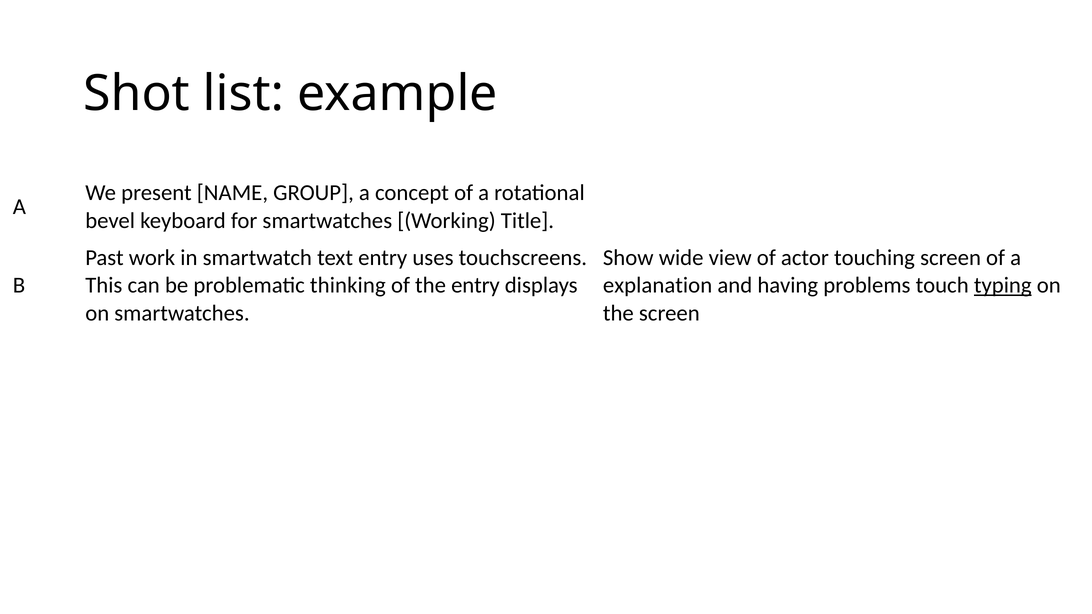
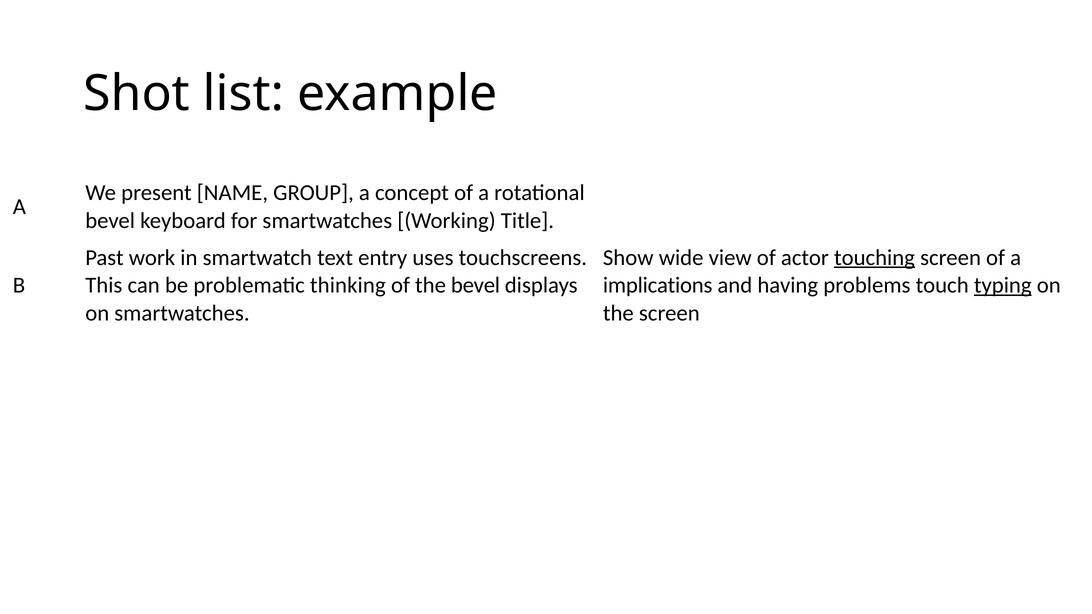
touching underline: none -> present (874, 258)
the entry: entry -> bevel (475, 286)
explanation: explanation -> implications (658, 286)
